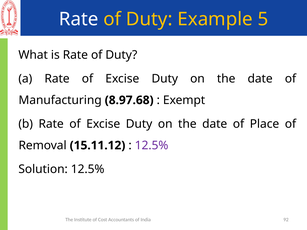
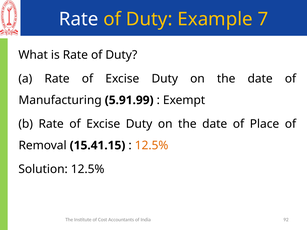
5: 5 -> 7 (263, 19)
8.97.68: 8.97.68 -> 5.91.99 (129, 100)
15.11.12: 15.11.12 -> 15.41.15 (98, 146)
12.5% colour: purple -> orange (152, 146)
